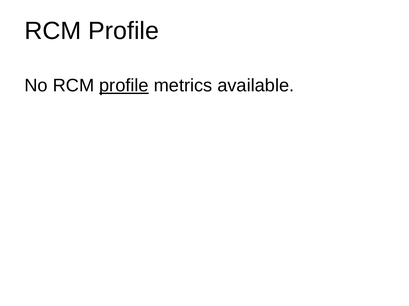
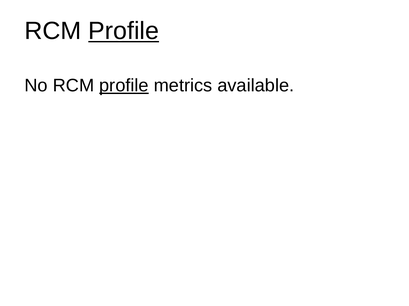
Profile underline: none -> present (124, 31)
